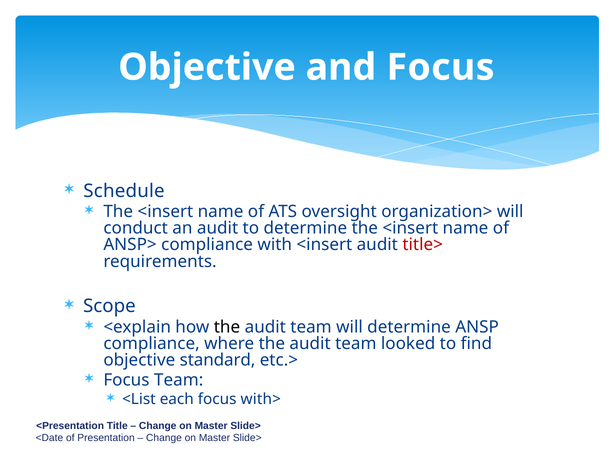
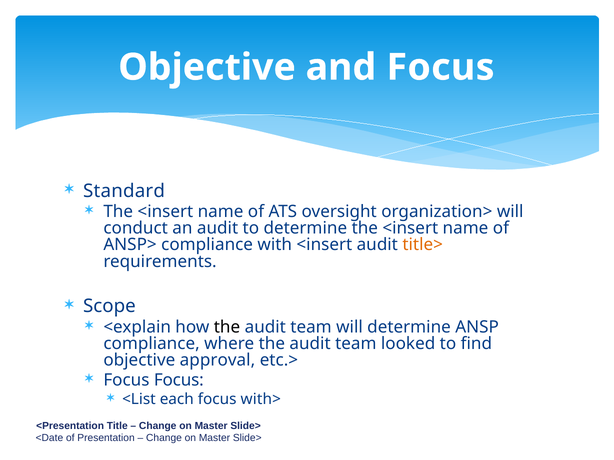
Schedule: Schedule -> Standard (124, 191)
title> colour: red -> orange (423, 245)
standard: standard -> approval (217, 361)
Focus Team: Team -> Focus (179, 381)
